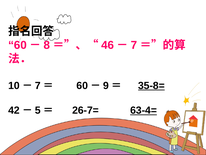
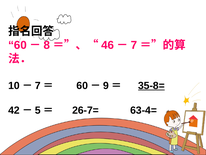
63-4= underline: present -> none (144, 110)
